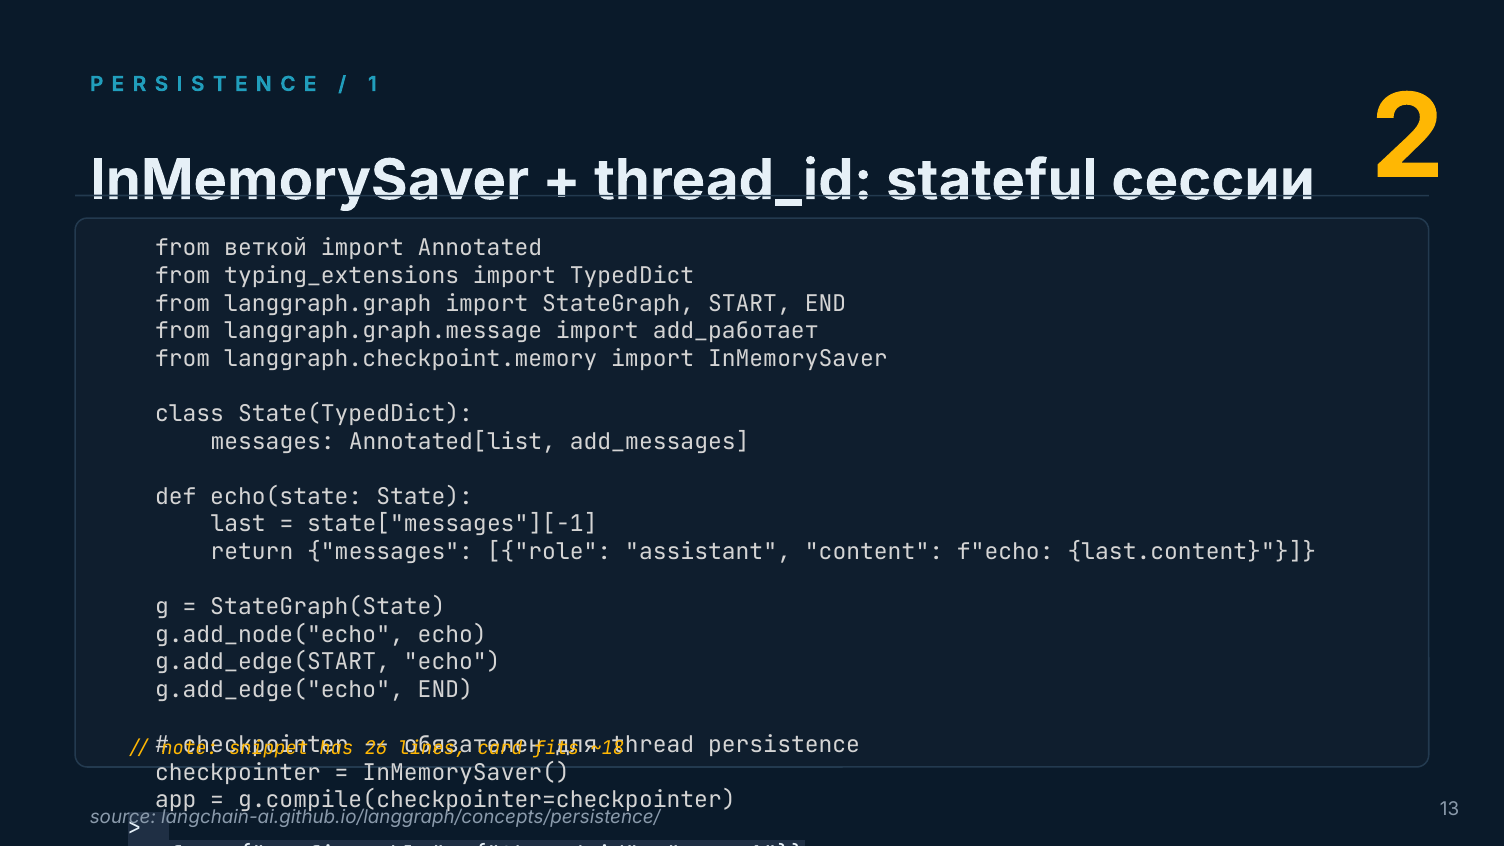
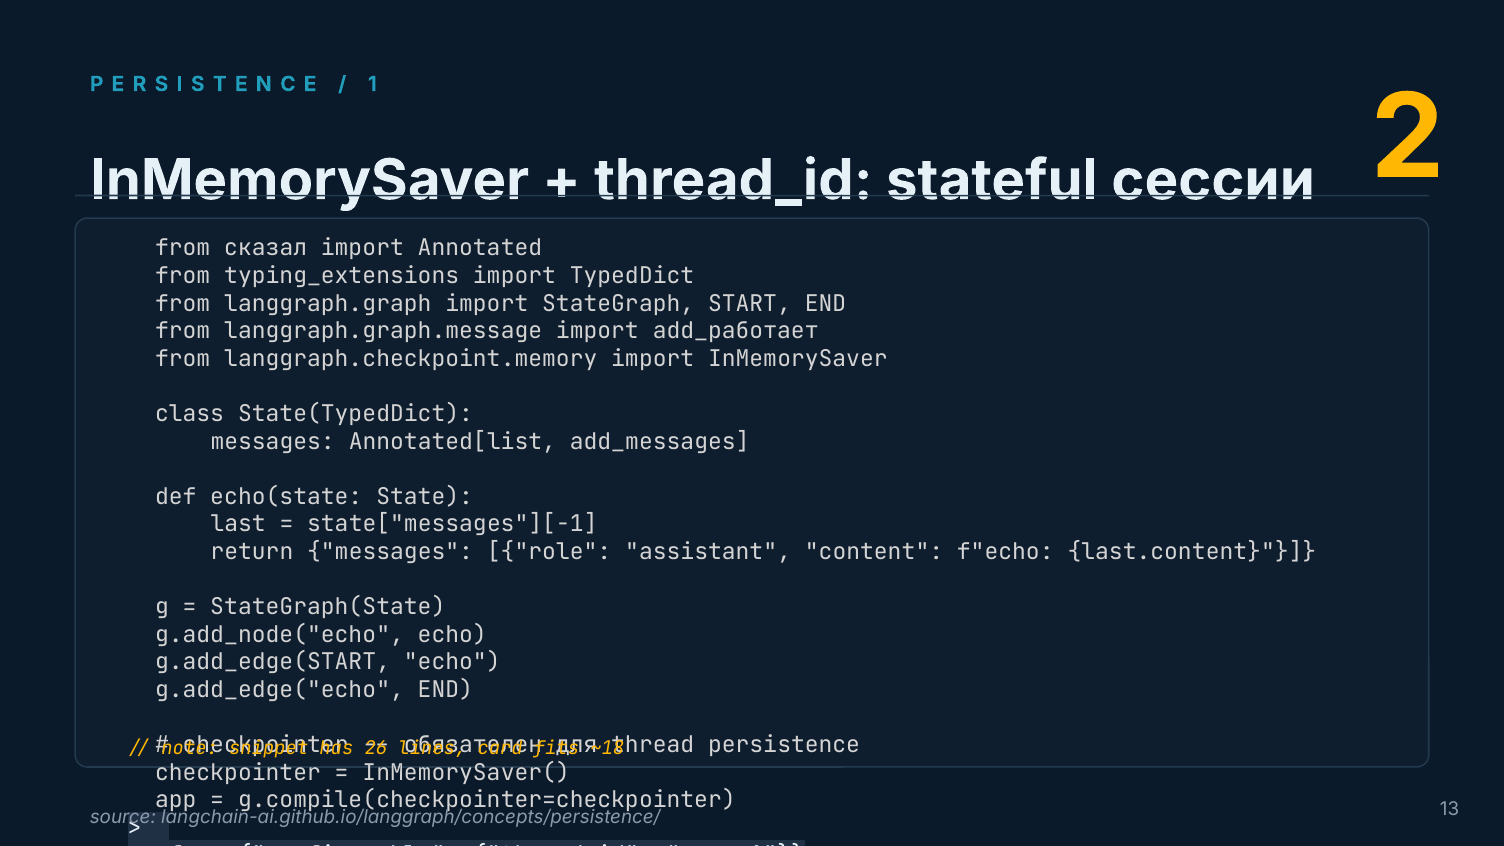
веткой: веткой -> сказал (266, 248)
